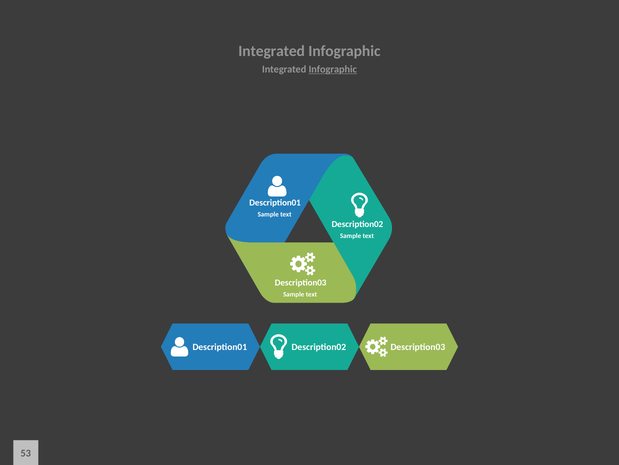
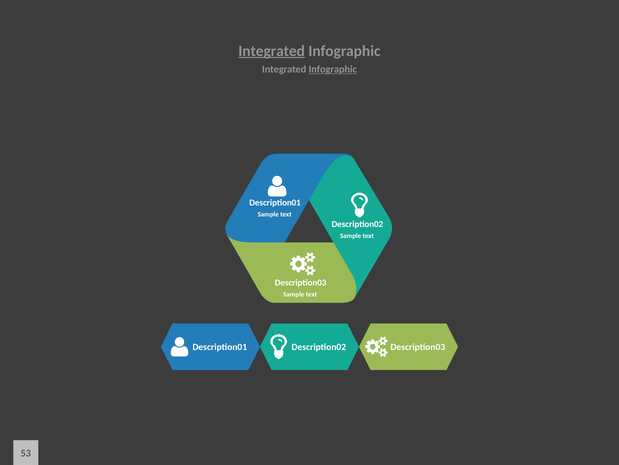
Integrated underline: none -> present (272, 51)
